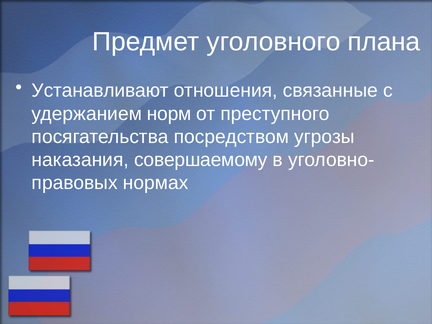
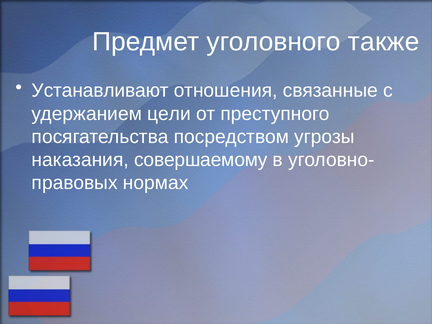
плана: плана -> также (384, 42)
норм: норм -> цели (169, 114)
